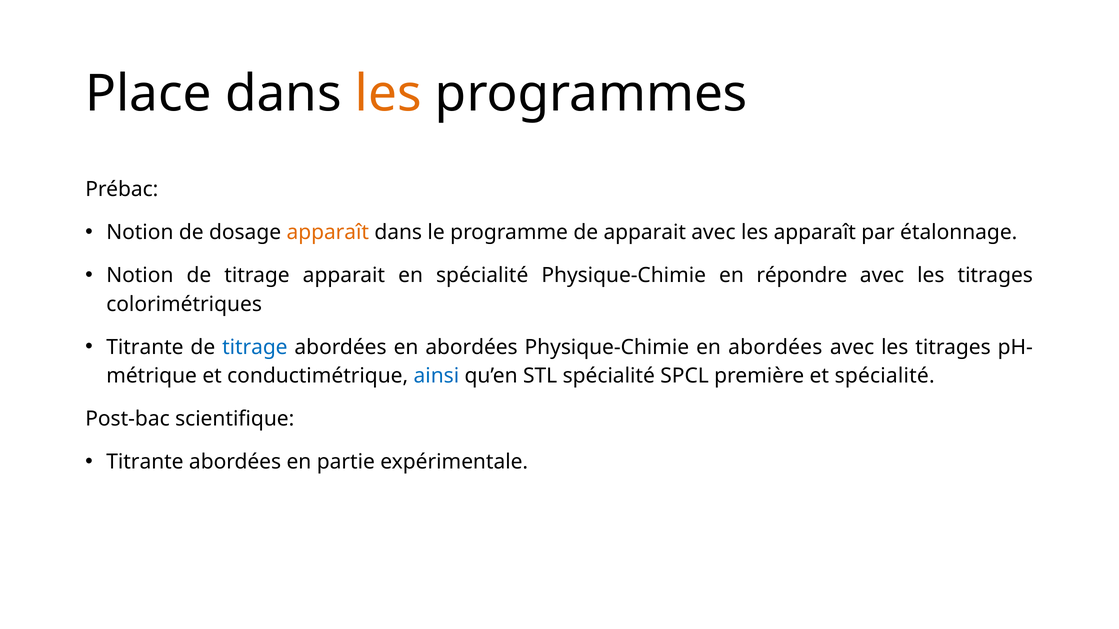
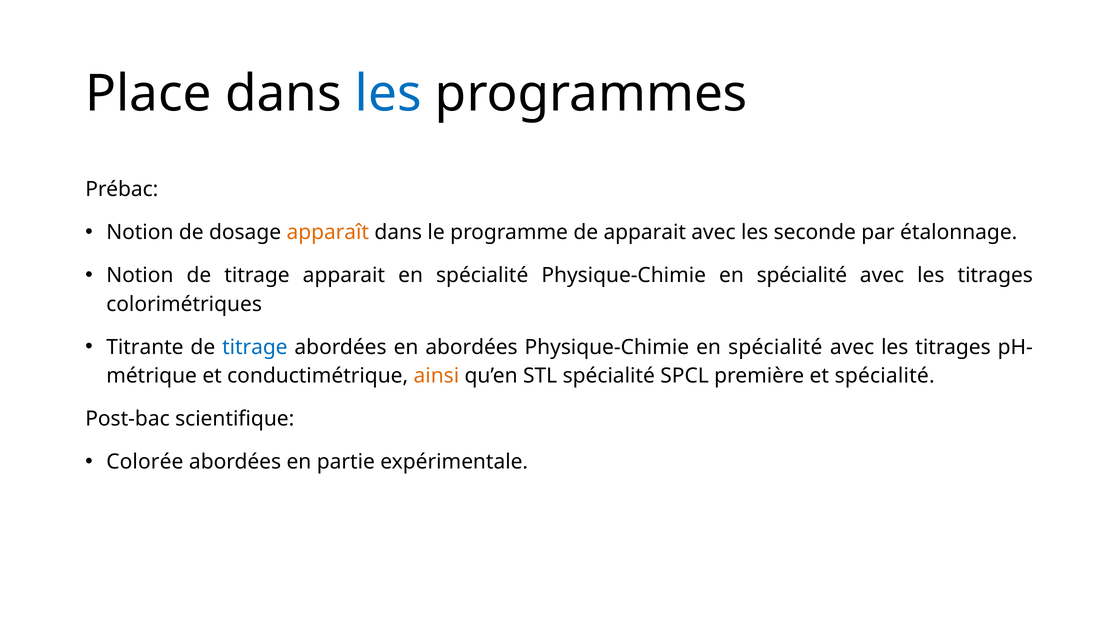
les colour: orange -> blue (388, 94)
les apparaît: apparaît -> seconde (815, 233)
spécialité Physique-Chimie en répondre: répondre -> spécialité (802, 275)
abordées: abordées -> spécialité (775, 347)
ainsi colour: blue -> orange (436, 376)
Titrante: Titrante -> Colorée (145, 462)
